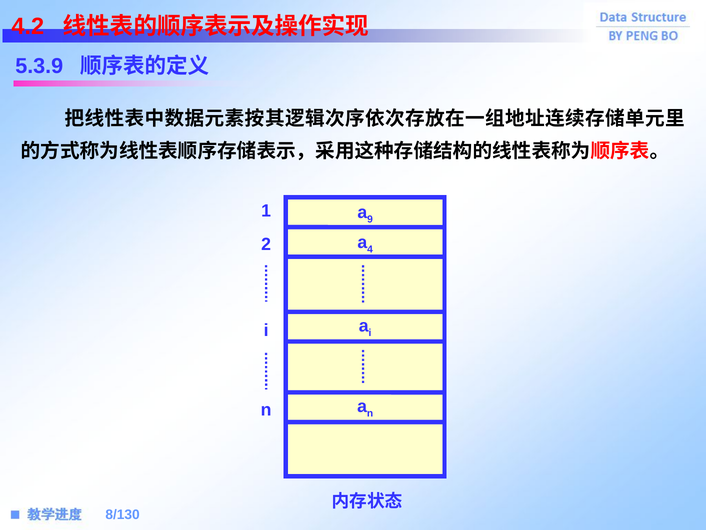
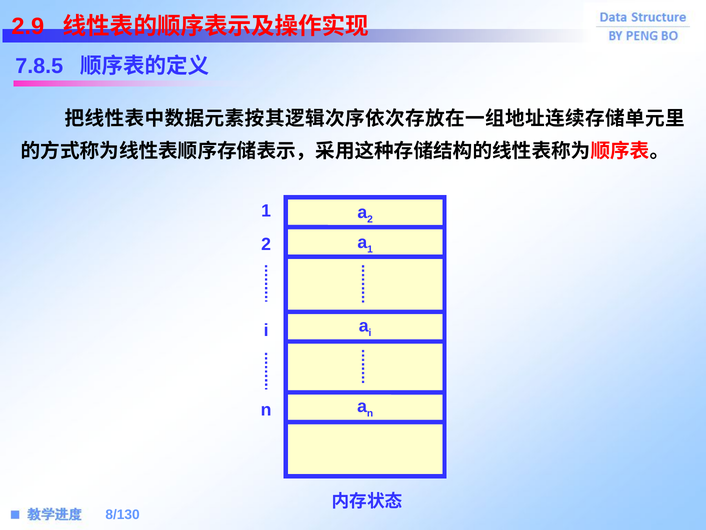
4.2: 4.2 -> 2.9 (28, 26)
5.3.9: 5.3.9 -> 7.8.5 (39, 66)
9: 9 -> 2 (370, 219)
4: 4 -> 1 (370, 249)
